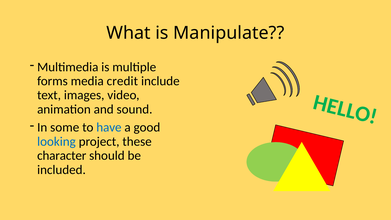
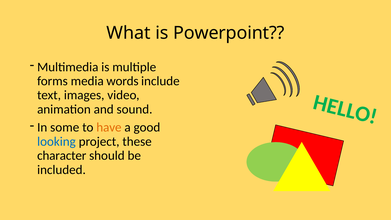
Manipulate: Manipulate -> Powerpoint (229, 33)
credit: credit -> words (122, 81)
have colour: blue -> orange (109, 127)
